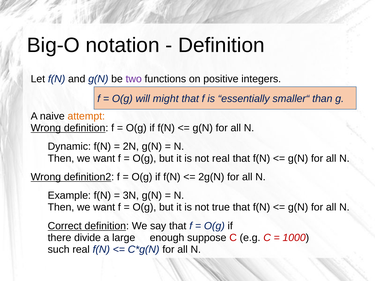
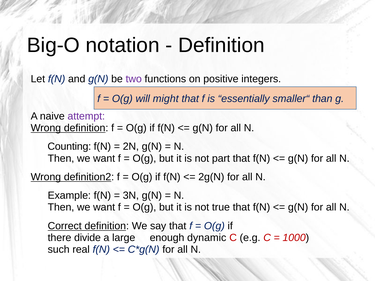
attempt colour: orange -> purple (86, 116)
Dynamic: Dynamic -> Counting (69, 147)
not real: real -> part (221, 158)
suppose: suppose -> dynamic (207, 238)
